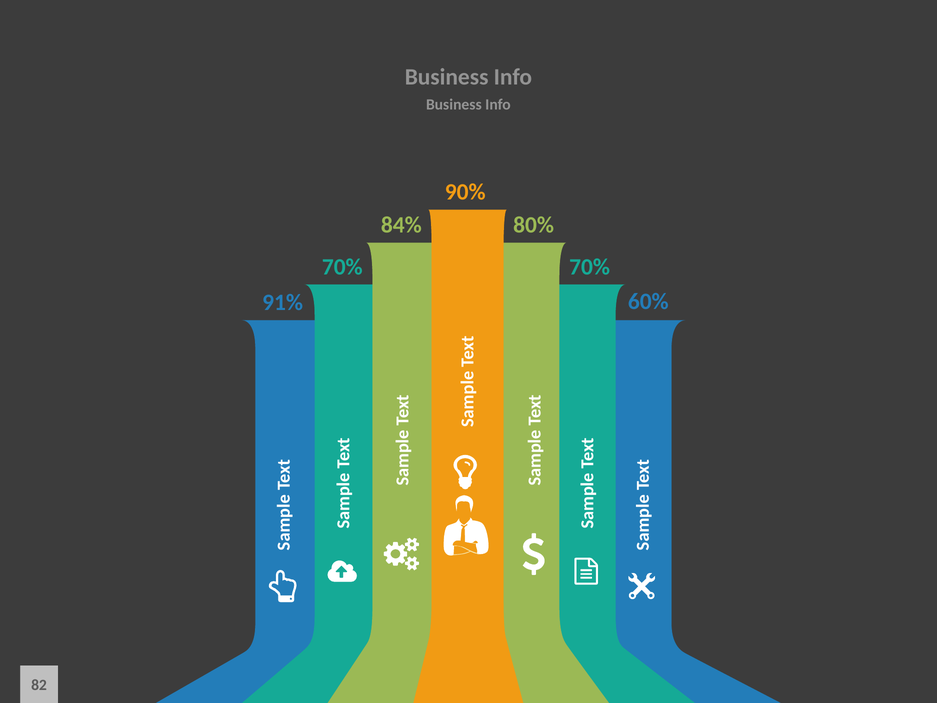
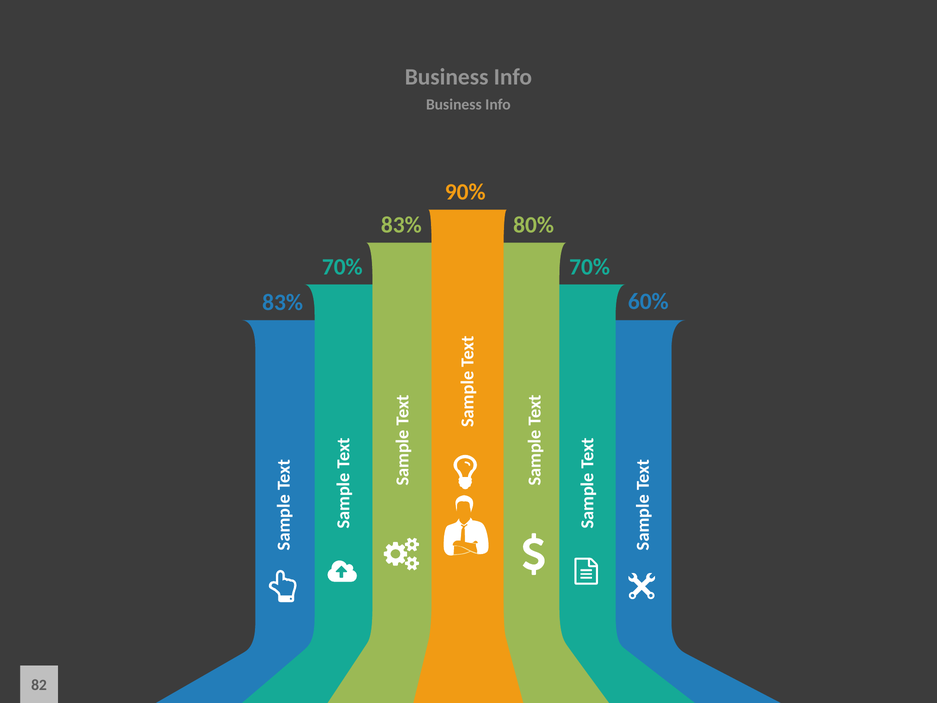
84%: 84% -> 83% (401, 225)
91%: 91% -> 83% (283, 303)
